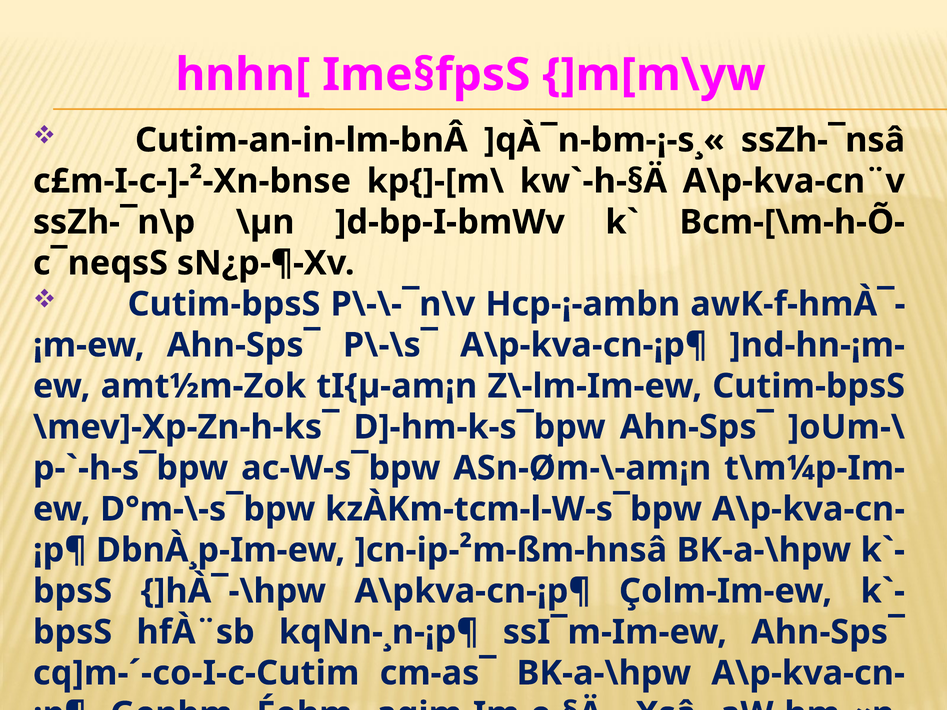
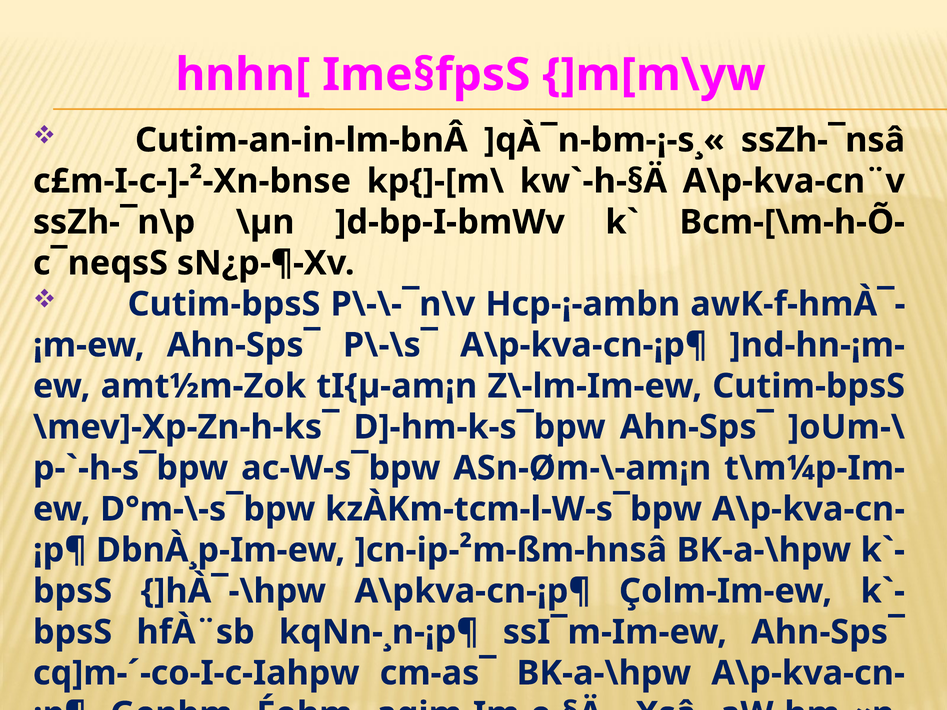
cq]m-´-co-I-c-Cutim: cq]m-´-co-I-c-Cutim -> cq]m-´-co-I-c-Iahpw (196, 673)
